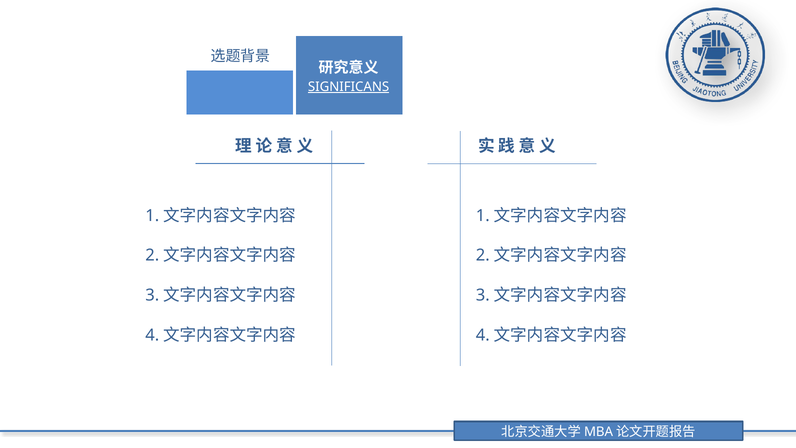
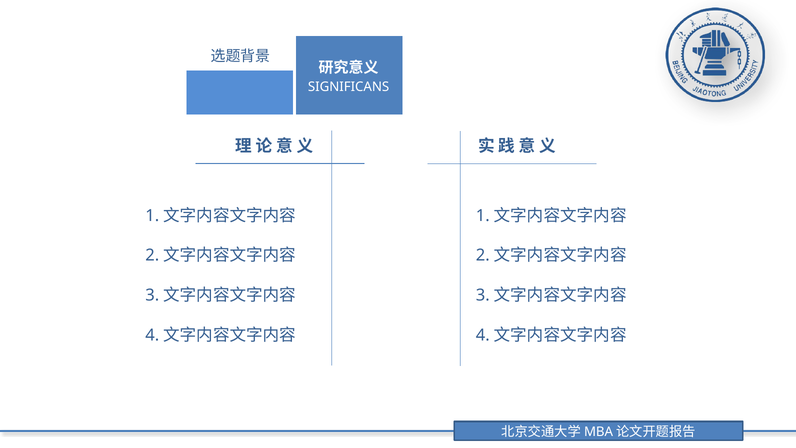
SIGNIFICANS underline: present -> none (349, 87)
